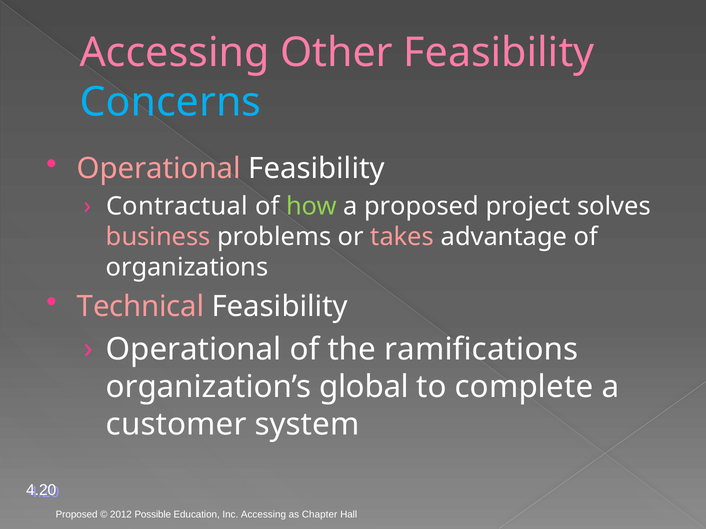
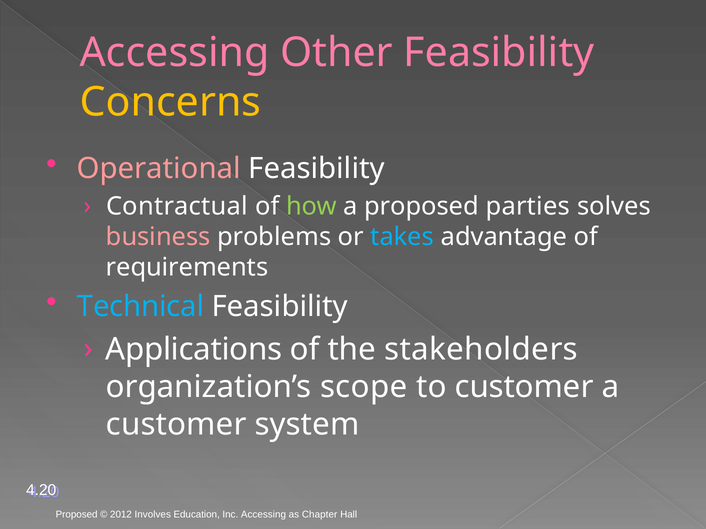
Concerns colour: light blue -> yellow (170, 102)
project: project -> parties (528, 206)
takes colour: pink -> light blue (402, 237)
organizations: organizations -> requirements (187, 268)
Technical colour: pink -> light blue (141, 307)
Operational: Operational -> Applications (194, 350)
ramifications: ramifications -> stakeholders (481, 350)
global: global -> scope (364, 387)
to complete: complete -> customer (524, 387)
Possible: Possible -> Involves (153, 515)
